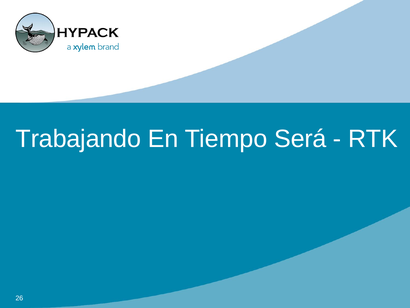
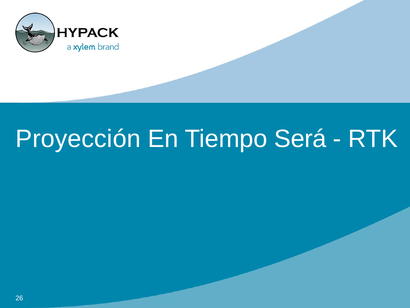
Trabajando: Trabajando -> Proyección (78, 139)
